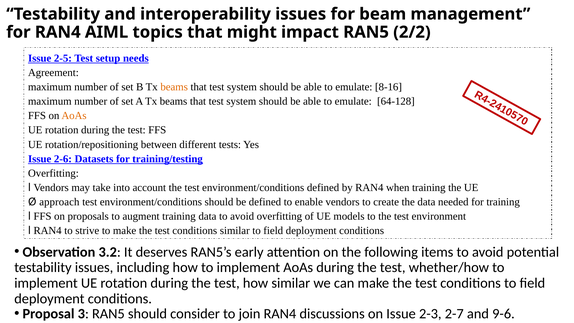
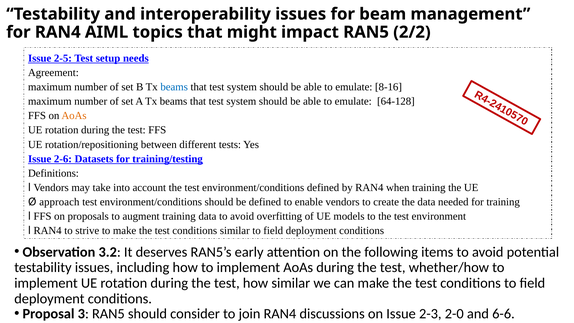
beams colour: orange -> blue (174, 87)
Overfitting: Overfitting -> Definitions (53, 173)
2-7: 2-7 -> 2-0 (454, 314)
9-6: 9-6 -> 6-6 (503, 314)
